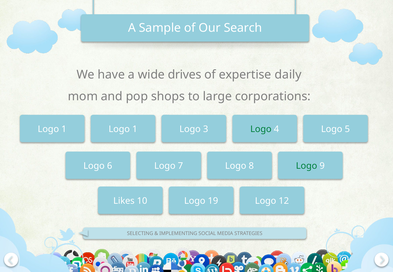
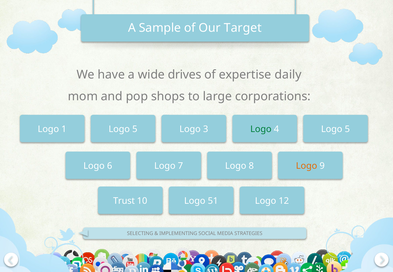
Search: Search -> Target (243, 28)
1 Logo 1: 1 -> 5 (135, 129)
Logo colour: green -> orange (307, 166)
Likes: Likes -> Trust (124, 201)
19: 19 -> 51 (213, 201)
